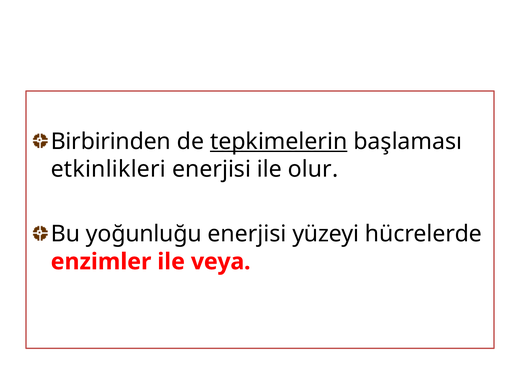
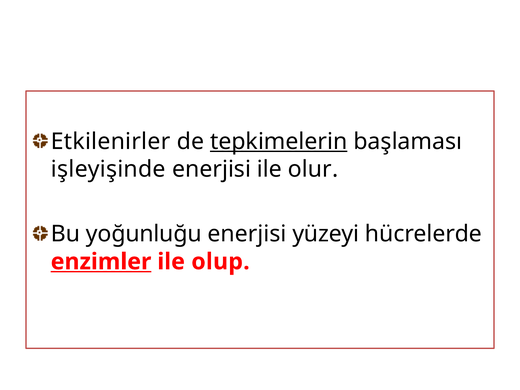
Birbirinden: Birbirinden -> Etkilenirler (111, 141)
etkinlikleri: etkinlikleri -> işleyişinde (108, 169)
enzimler underline: none -> present (101, 262)
veya: veya -> olup (220, 262)
